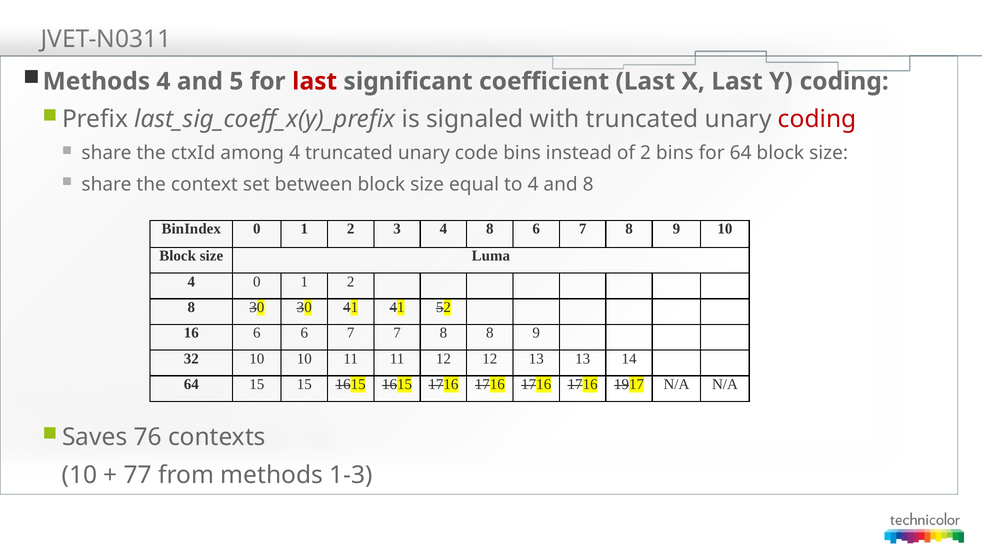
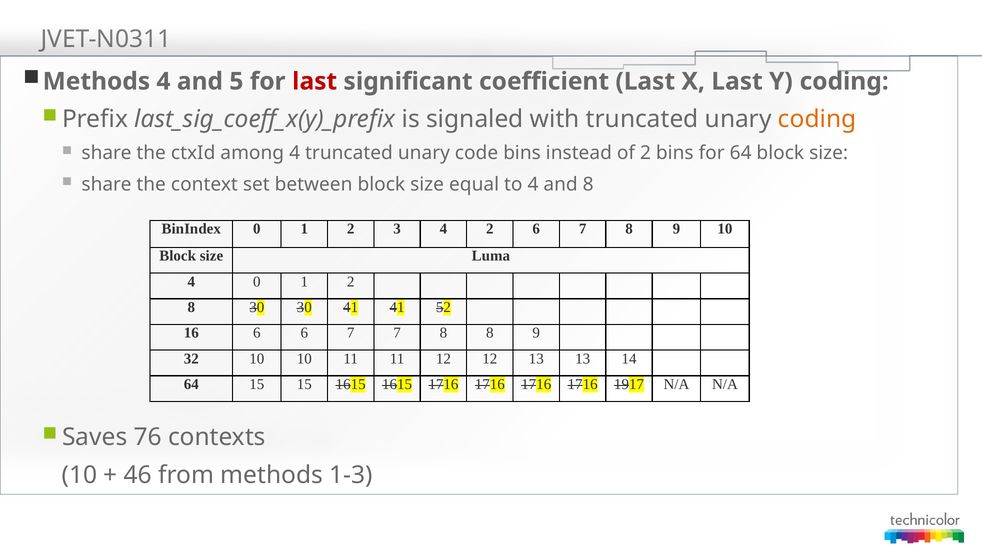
coding colour: red -> orange (817, 119)
4 8: 8 -> 2 (490, 229)
77: 77 -> 46 (138, 474)
